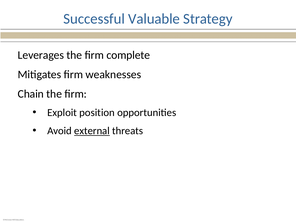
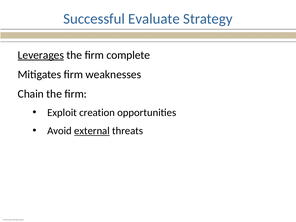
Valuable: Valuable -> Evaluate (154, 19)
Leverages underline: none -> present (41, 55)
position: position -> creation (97, 113)
